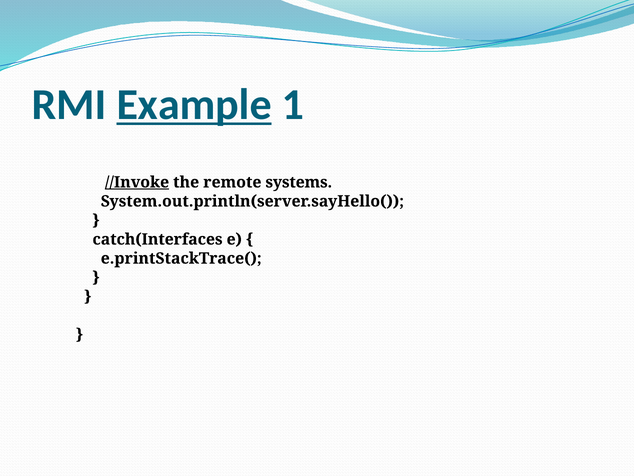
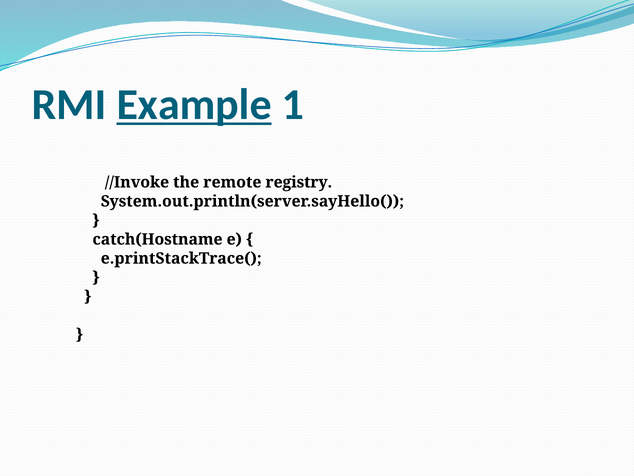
//Invoke underline: present -> none (137, 182)
systems: systems -> registry (299, 182)
catch(Interfaces: catch(Interfaces -> catch(Hostname (158, 239)
